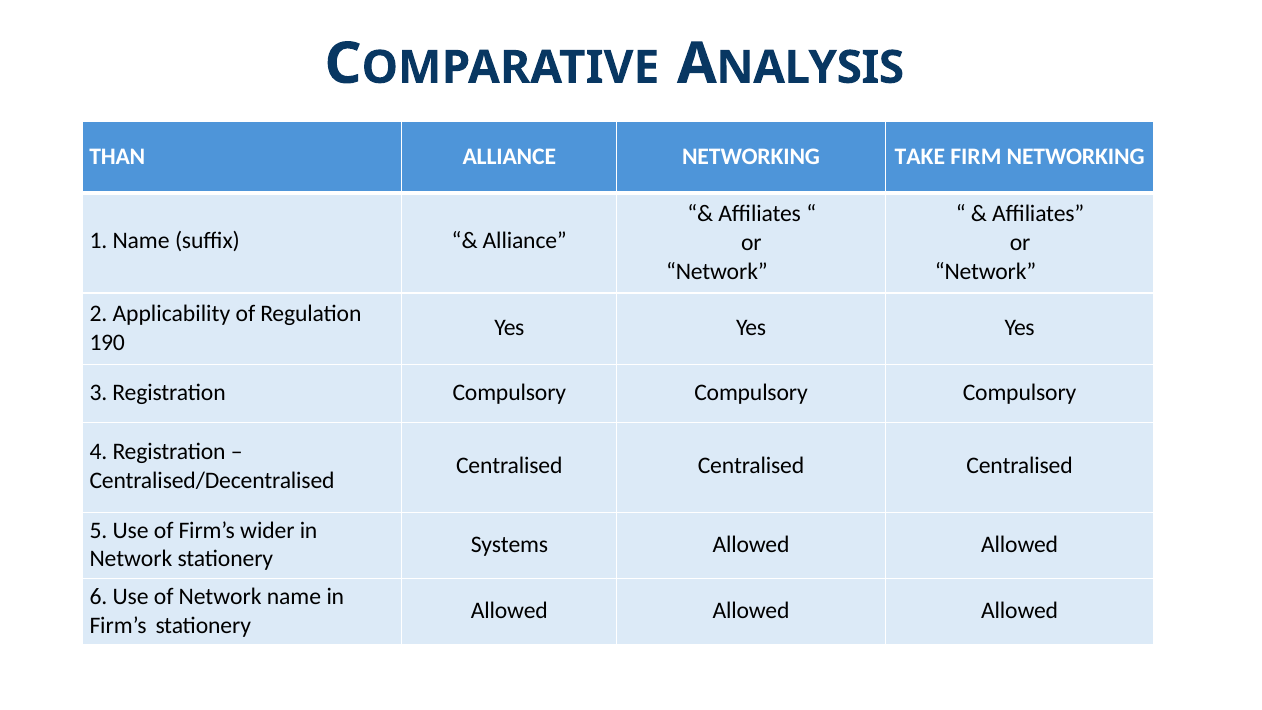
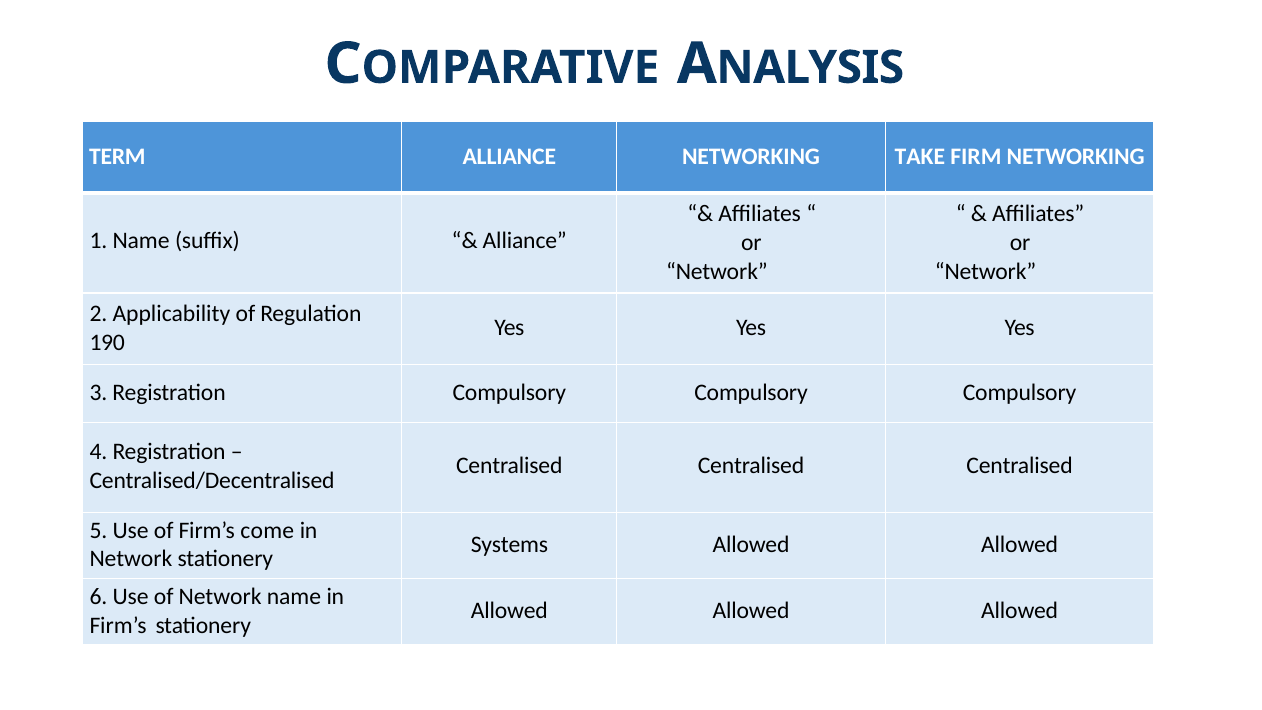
THAN: THAN -> TERM (117, 156)
wider: wider -> come (267, 530)
